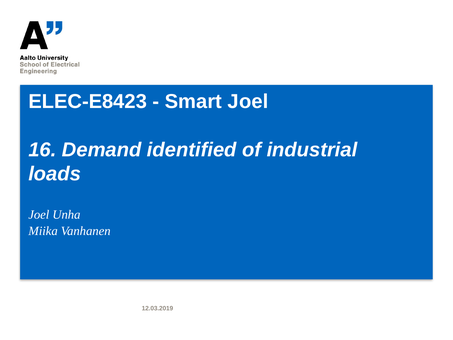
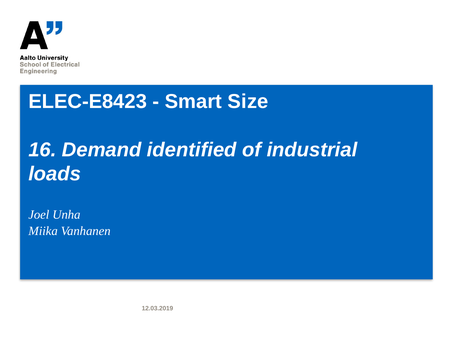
Smart Joel: Joel -> Size (248, 101)
